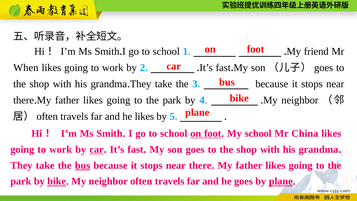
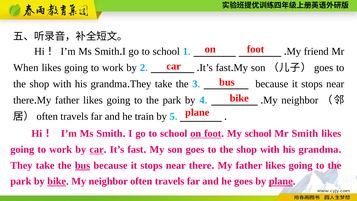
he likes: likes -> train (144, 116)
Mr China: China -> Smith (305, 133)
